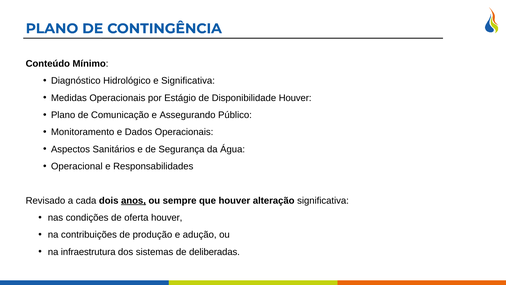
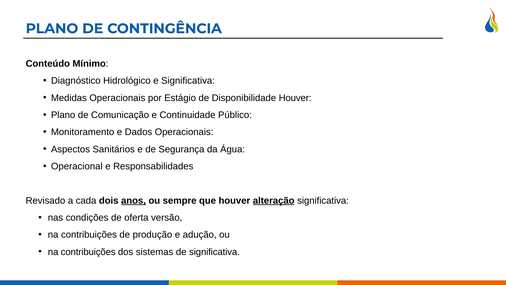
Assegurando: Assegurando -> Continuidade (188, 115)
alteração underline: none -> present (274, 200)
oferta houver: houver -> versão (167, 217)
infraestrutura: infraestrutura -> contribuições (88, 252)
de deliberadas: deliberadas -> significativa (214, 252)
